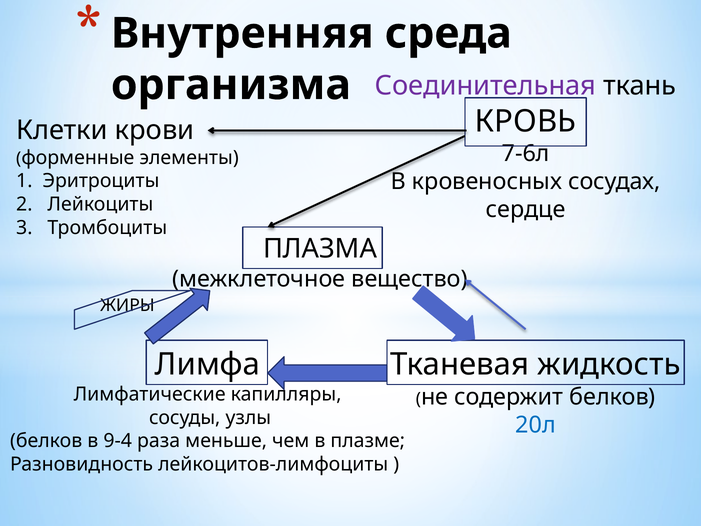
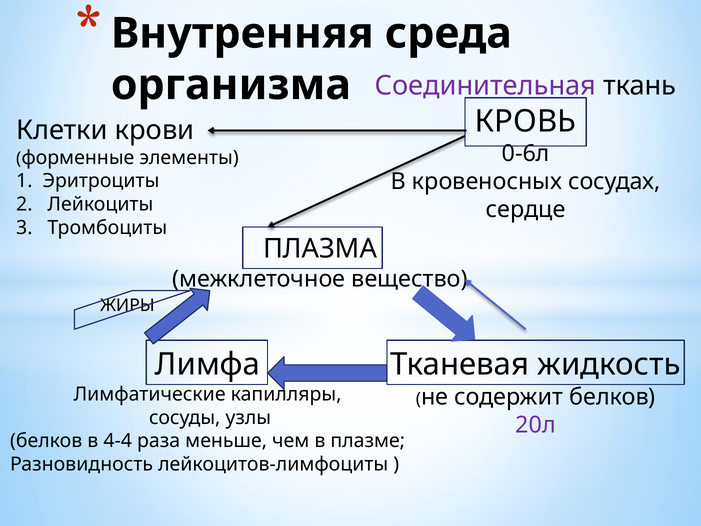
7-6л: 7-6л -> 0-6л (526, 153)
20л colour: blue -> purple (536, 425)
9-4: 9-4 -> 4-4 (118, 441)
